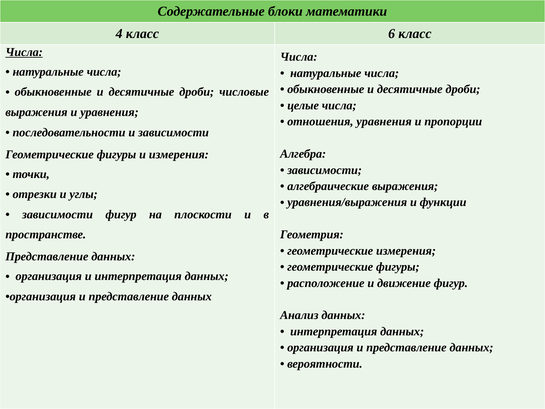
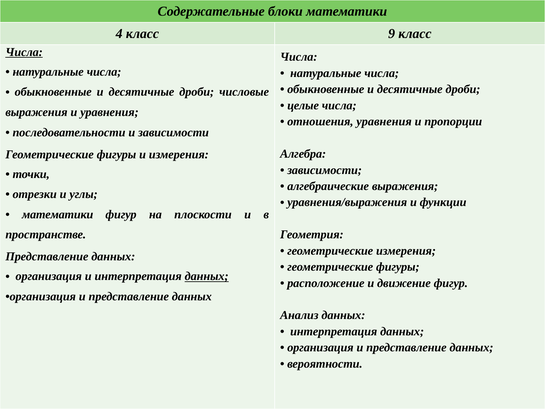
6: 6 -> 9 (392, 34)
зависимости: зависимости -> математики (58, 214)
данных underline: none -> present (207, 276)
